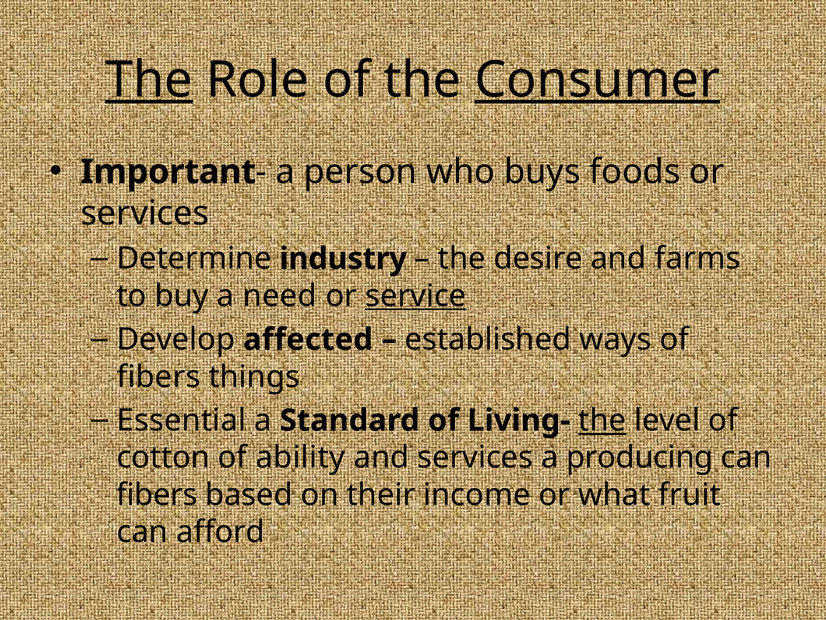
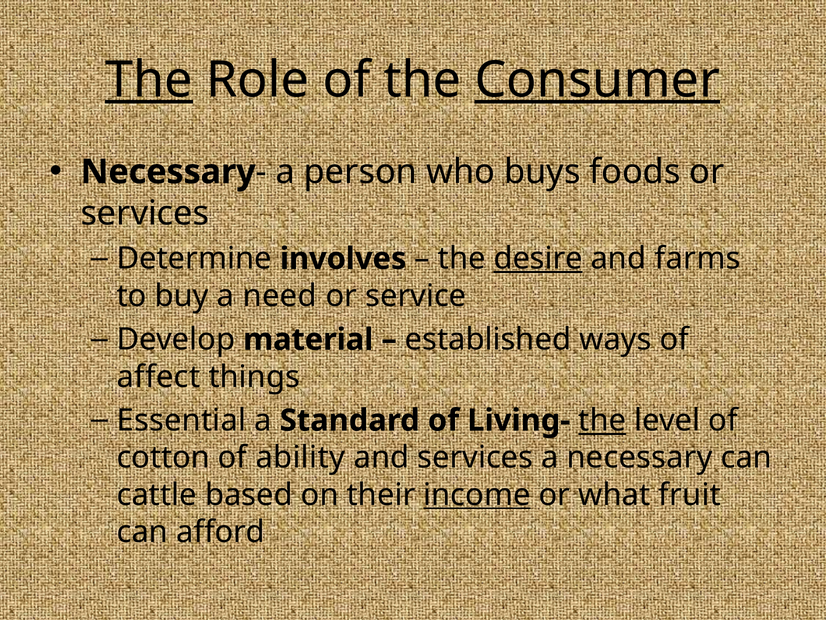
Important: Important -> Necessary (168, 172)
industry: industry -> involves (343, 258)
desire underline: none -> present (538, 258)
service underline: present -> none (416, 296)
affected: affected -> material (308, 339)
fibers: fibers -> affect (159, 377)
a producing: producing -> necessary (640, 457)
fibers: fibers -> cattle (157, 495)
income underline: none -> present (477, 495)
